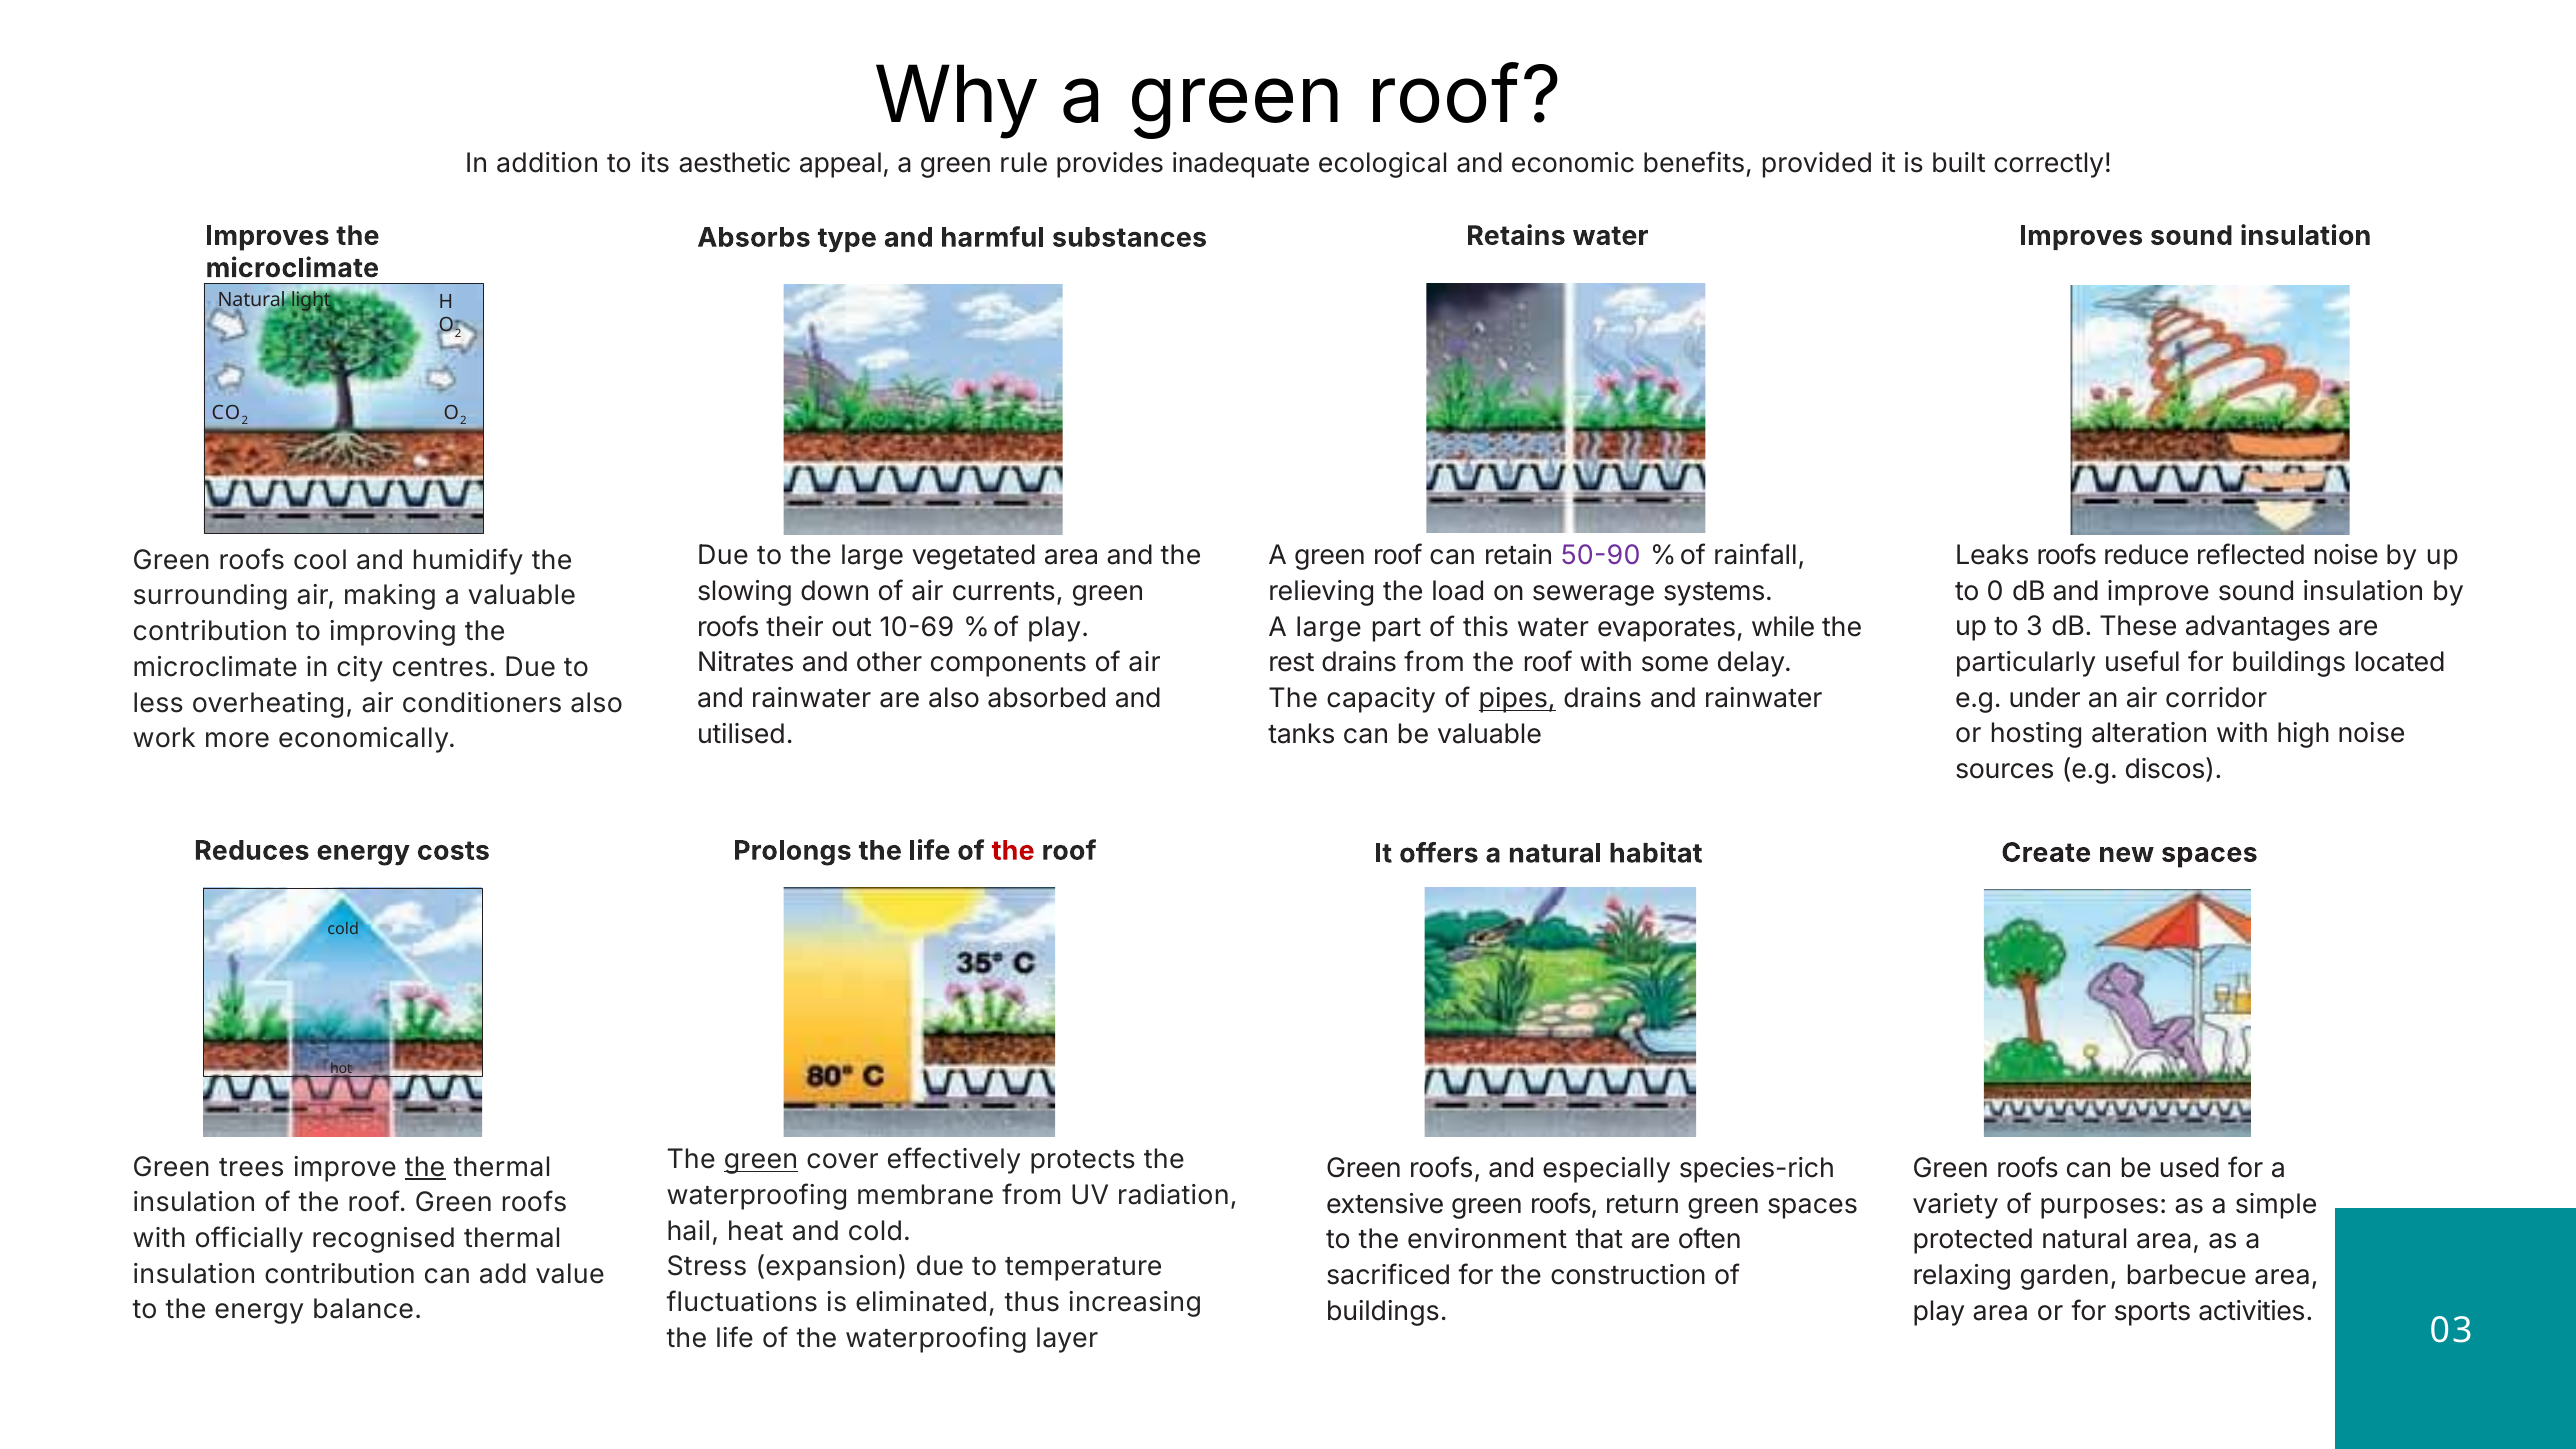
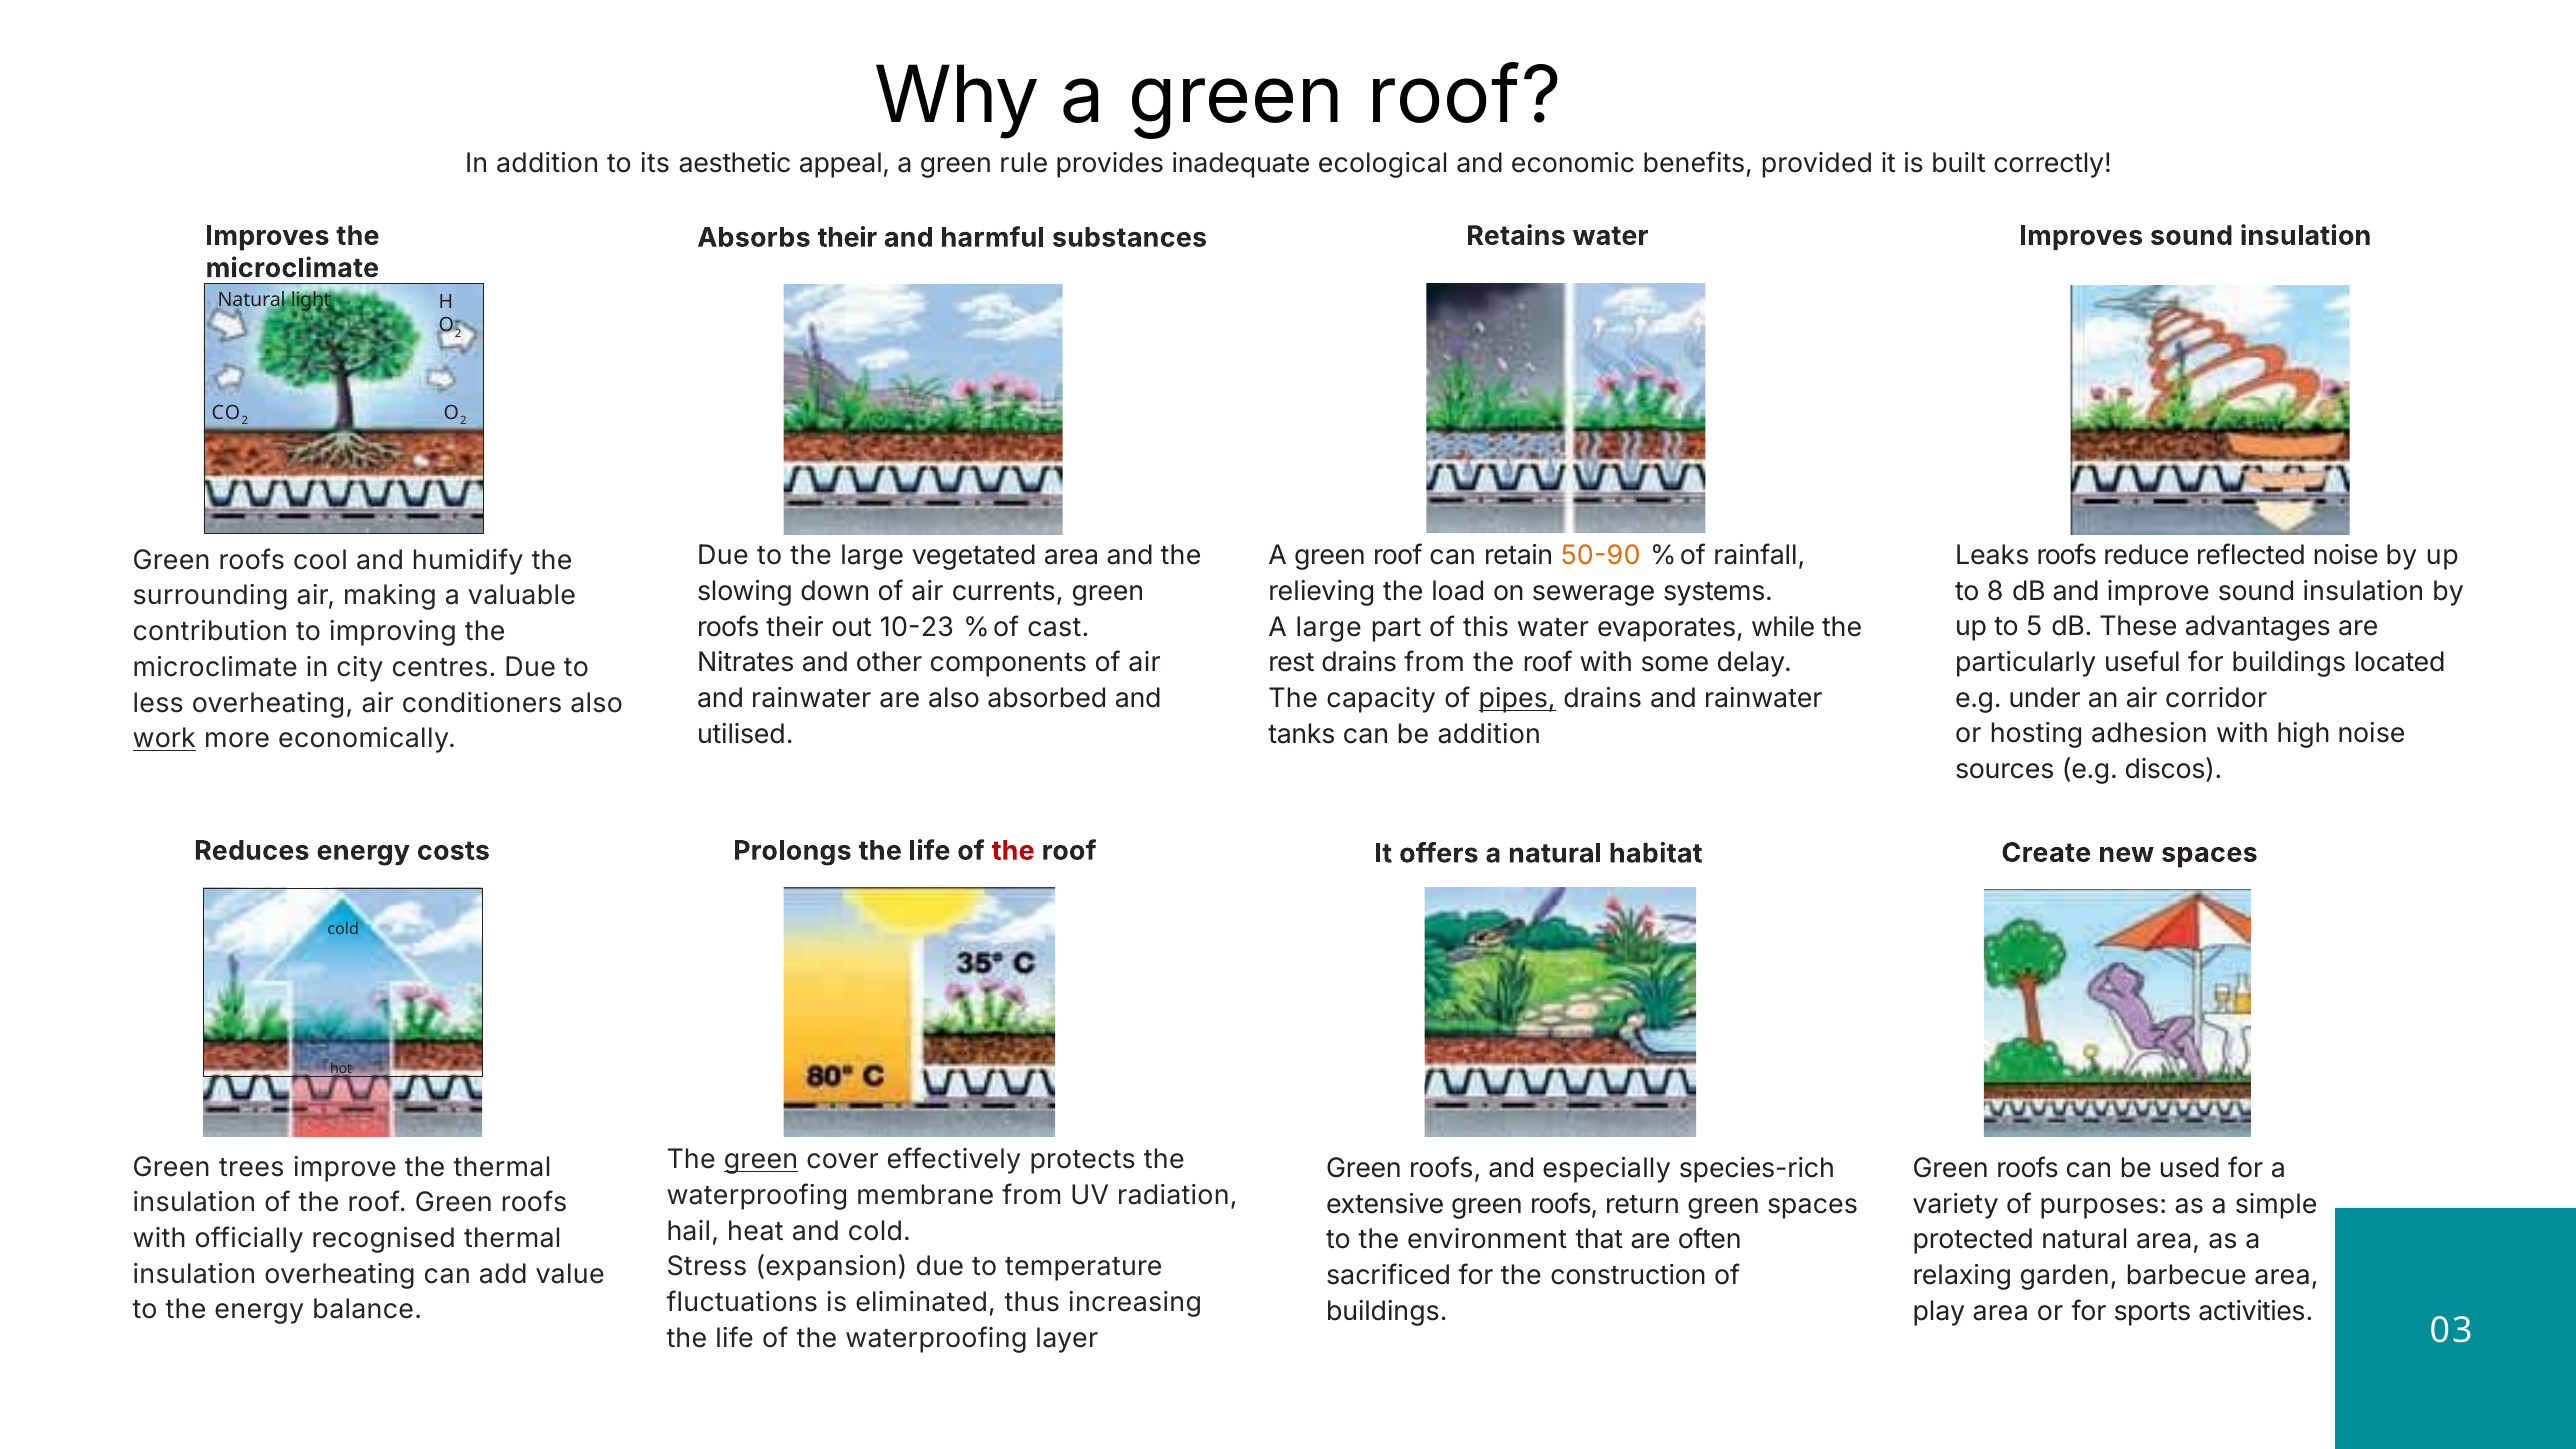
Absorbs type: type -> their (847, 238)
50-90 colour: purple -> orange (1601, 556)
0: 0 -> 8 (1995, 591)
3: 3 -> 5 (2034, 627)
10-69: 10-69 -> 10-23 (917, 627)
of play: play -> cast (1058, 627)
alteration: alteration -> adhesion (2149, 734)
be valuable: valuable -> addition (1489, 735)
work underline: none -> present (164, 739)
the underline: present -> none (425, 1167)
insulation contribution: contribution -> overheating (340, 1274)
